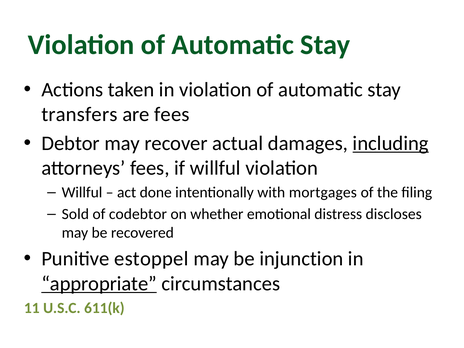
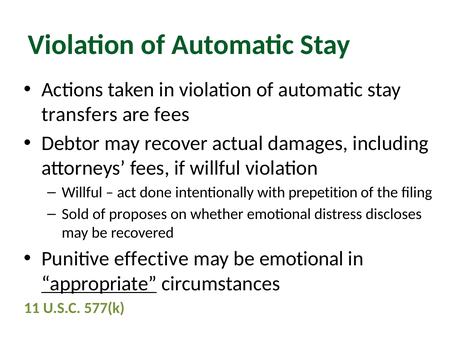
including underline: present -> none (391, 143)
mortgages: mortgages -> prepetition (323, 192)
codebtor: codebtor -> proposes (138, 214)
estoppel: estoppel -> effective (151, 259)
be injunction: injunction -> emotional (301, 259)
611(k: 611(k -> 577(k (104, 308)
